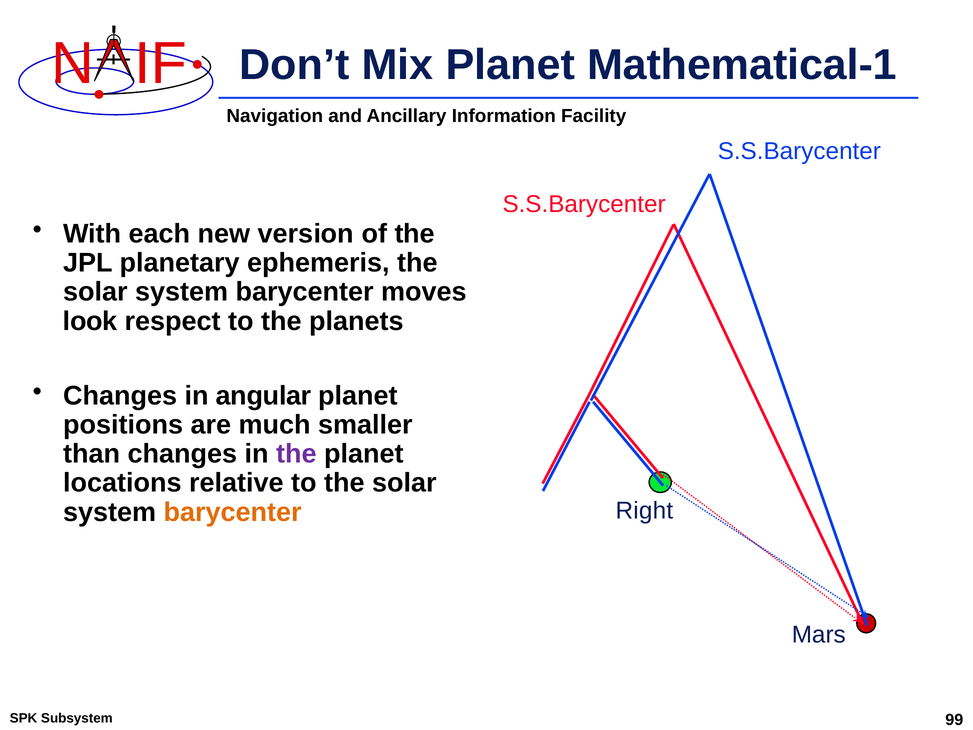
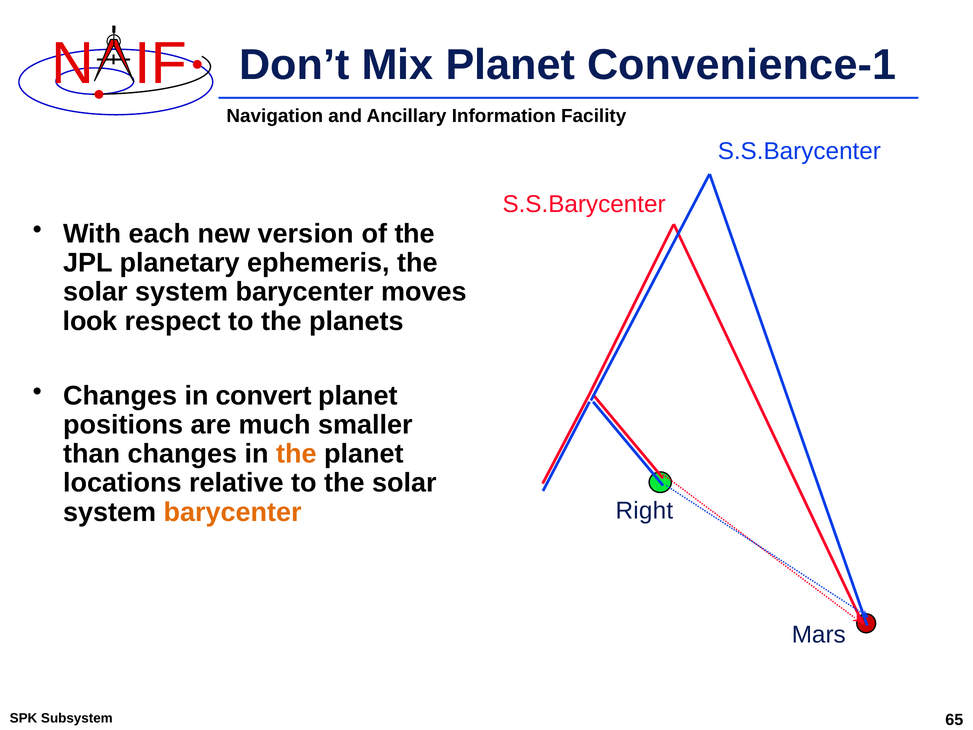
Mathematical-1: Mathematical-1 -> Convenience-1 (742, 65)
angular: angular -> convert (264, 396)
the colour: purple -> orange (296, 454)
99: 99 -> 65 (954, 720)
